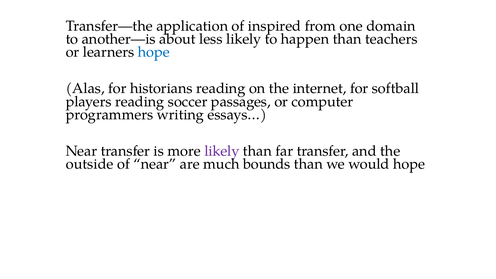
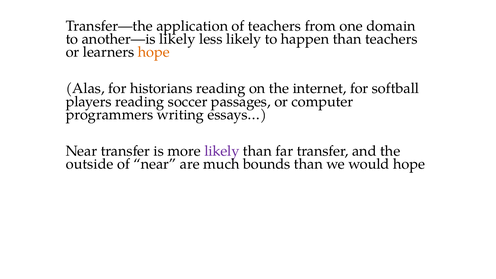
of inspired: inspired -> teachers (275, 26)
another—is about: about -> likely (177, 39)
hope colour: blue -> orange (154, 52)
